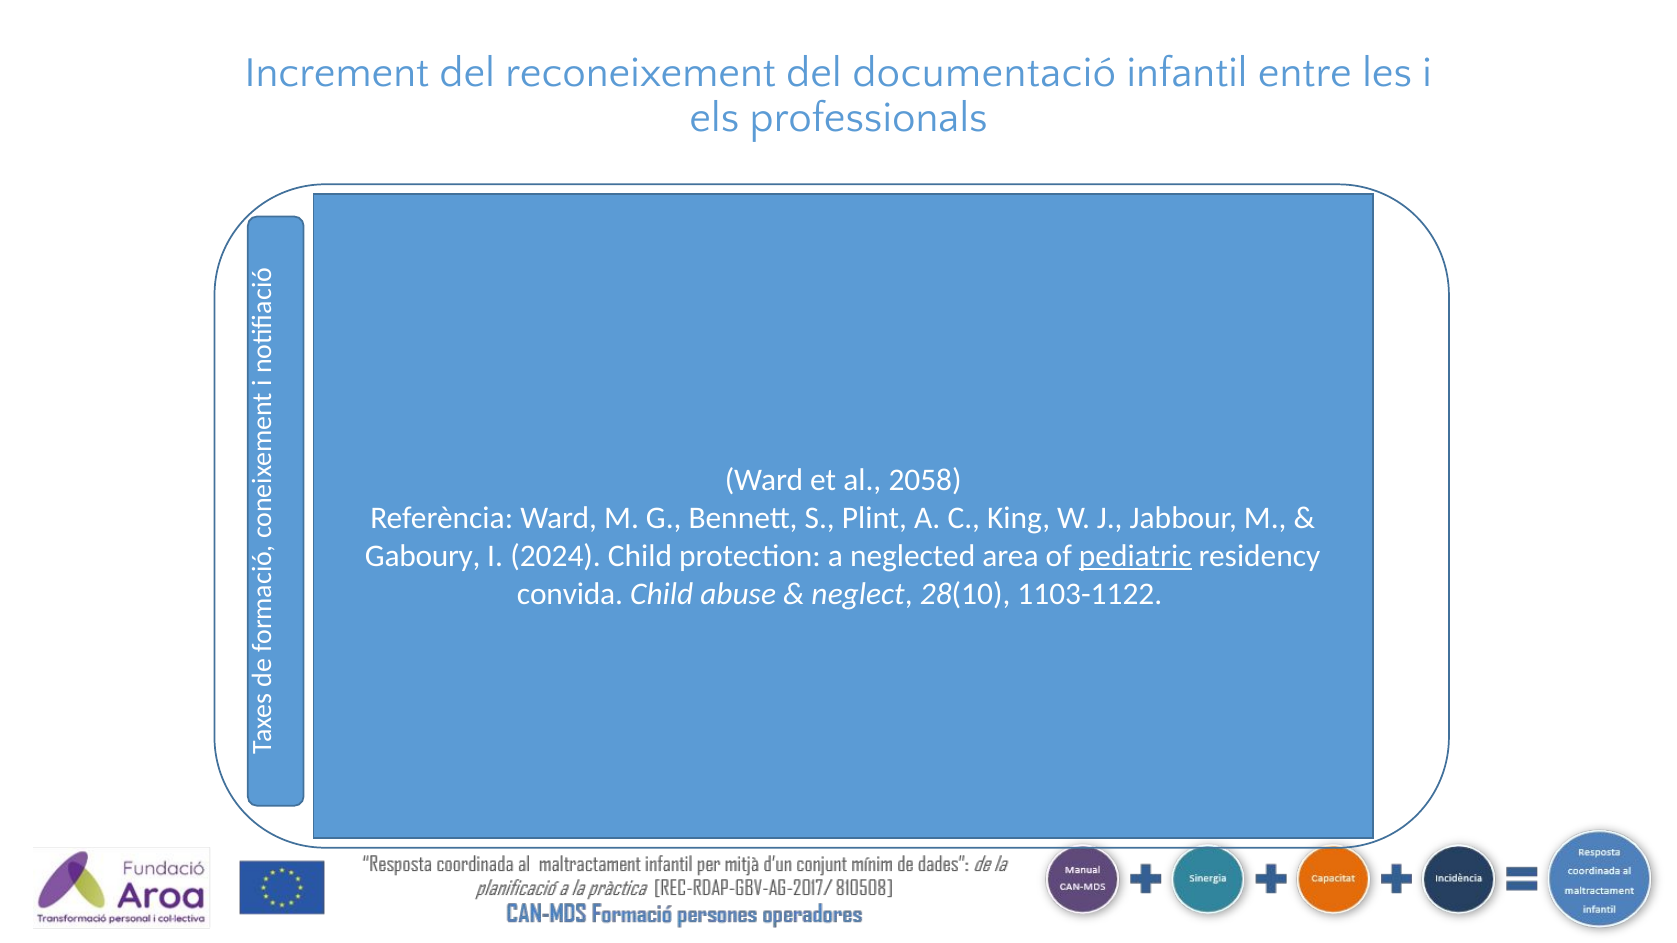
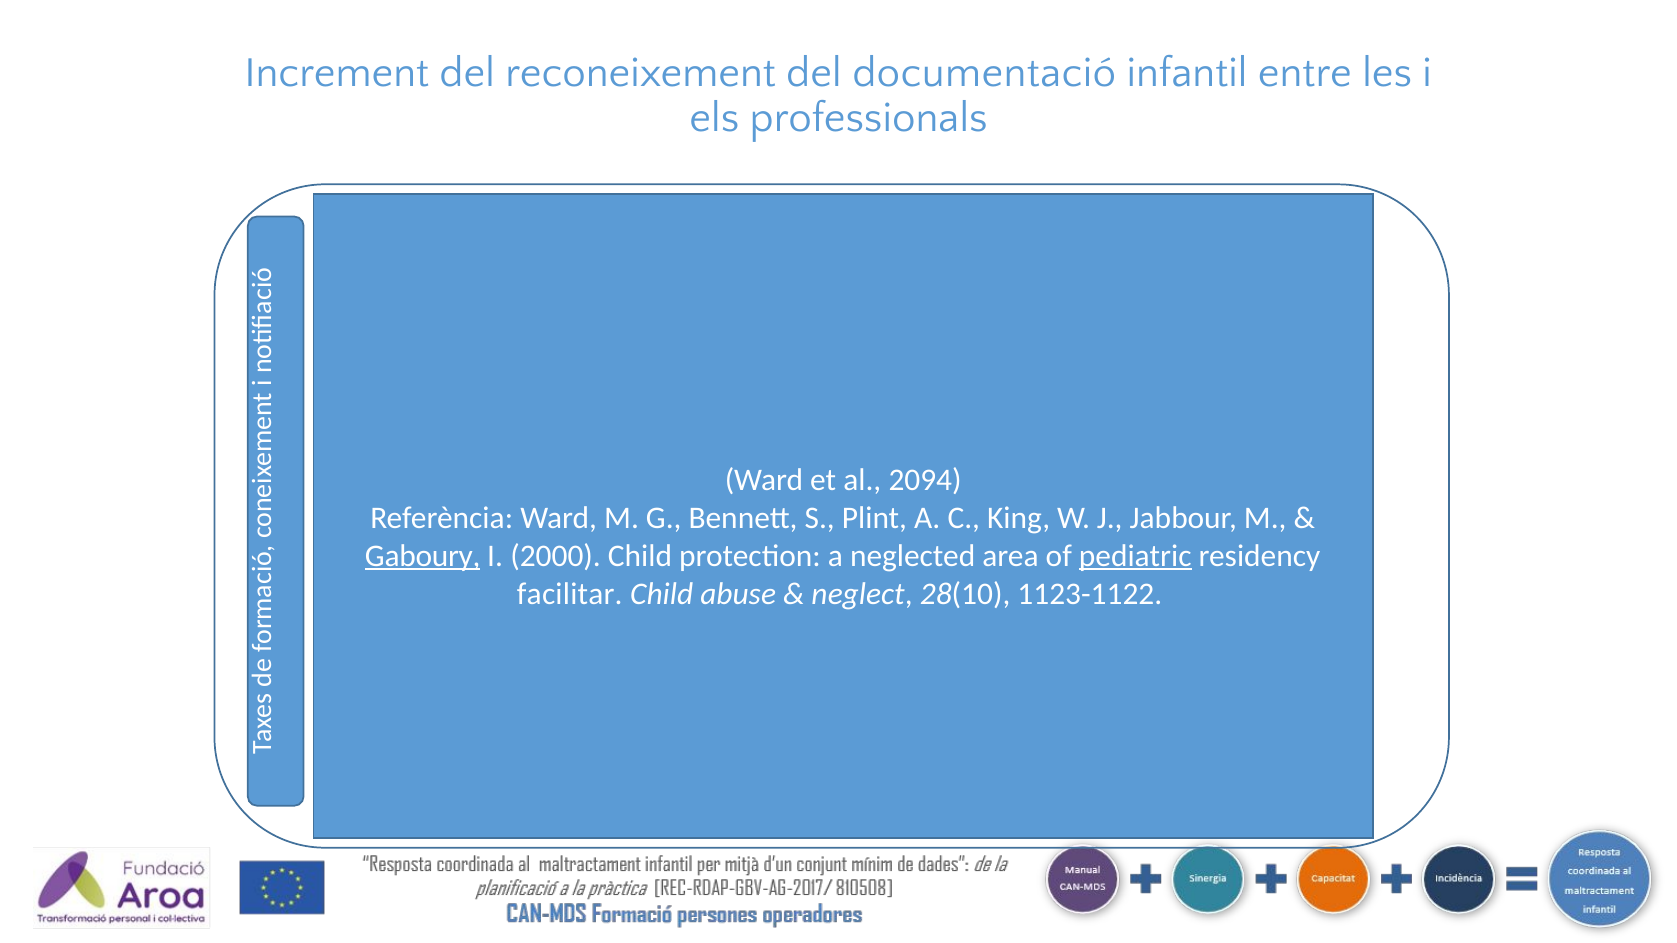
2058: 2058 -> 2094 (925, 481)
Gaboury underline: none -> present (423, 556)
2024: 2024 -> 2000 (556, 556)
convida: convida -> facilitar (570, 594)
1103-1122: 1103-1122 -> 1123-1122 (1090, 594)
